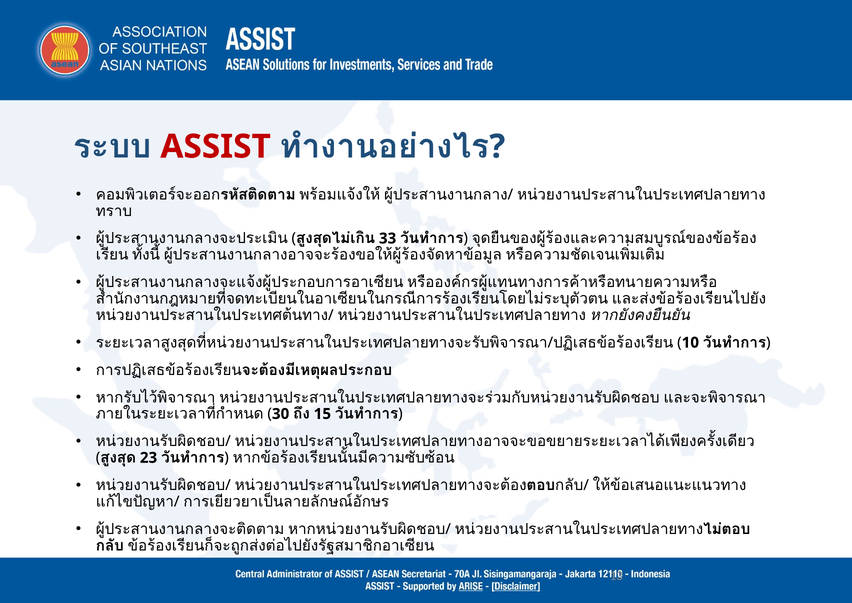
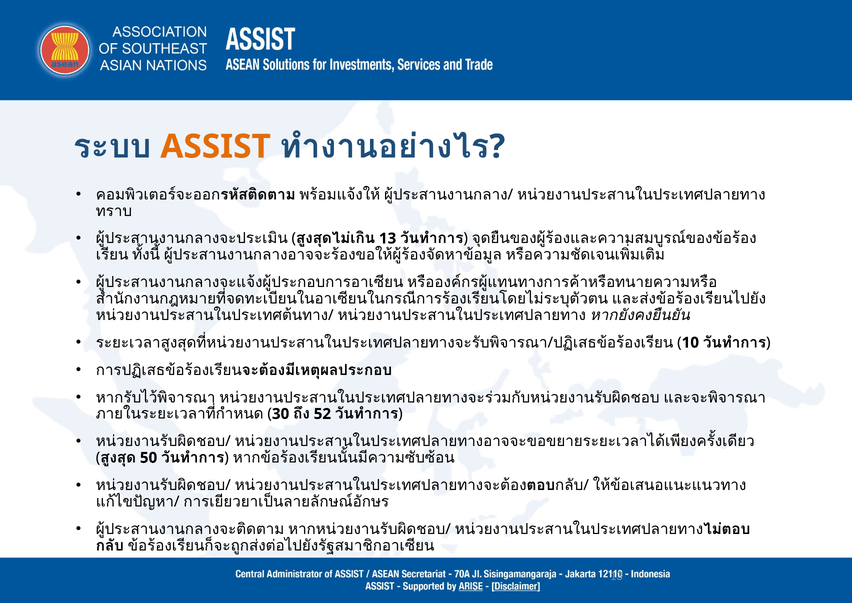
ASSIST colour: red -> orange (216, 147)
33: 33 -> 13 (388, 238)
15: 15 -> 52 (322, 414)
23: 23 -> 50 (149, 458)
